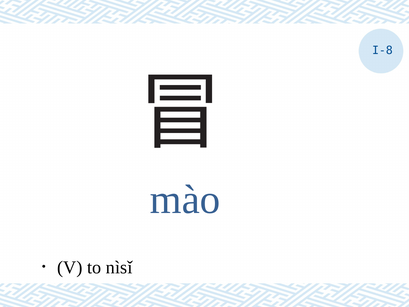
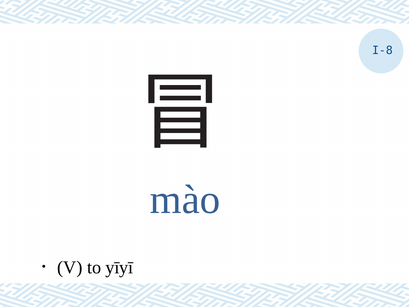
nìsǐ: nìsǐ -> yīyī (119, 267)
